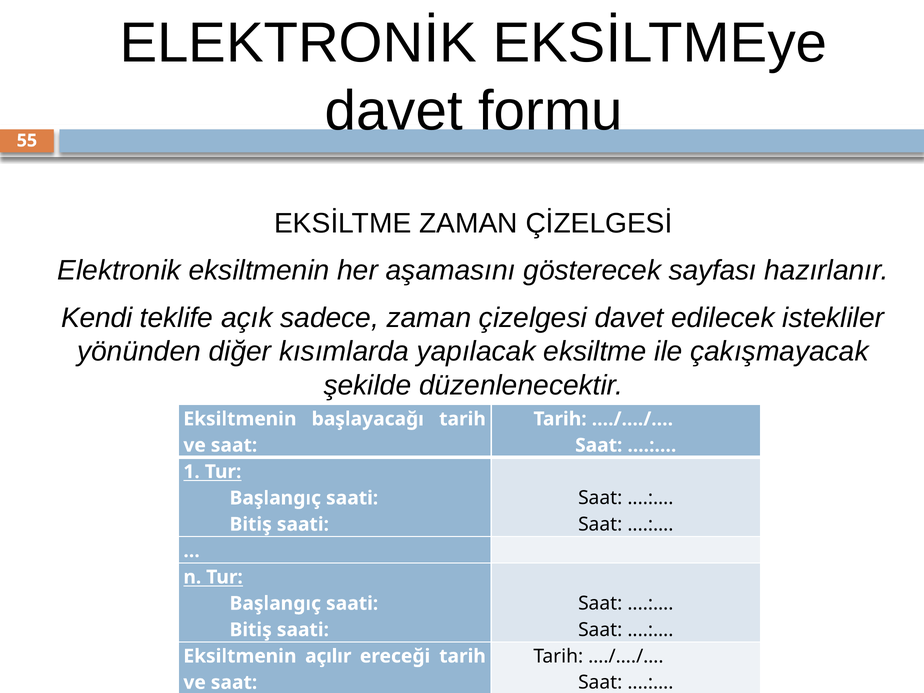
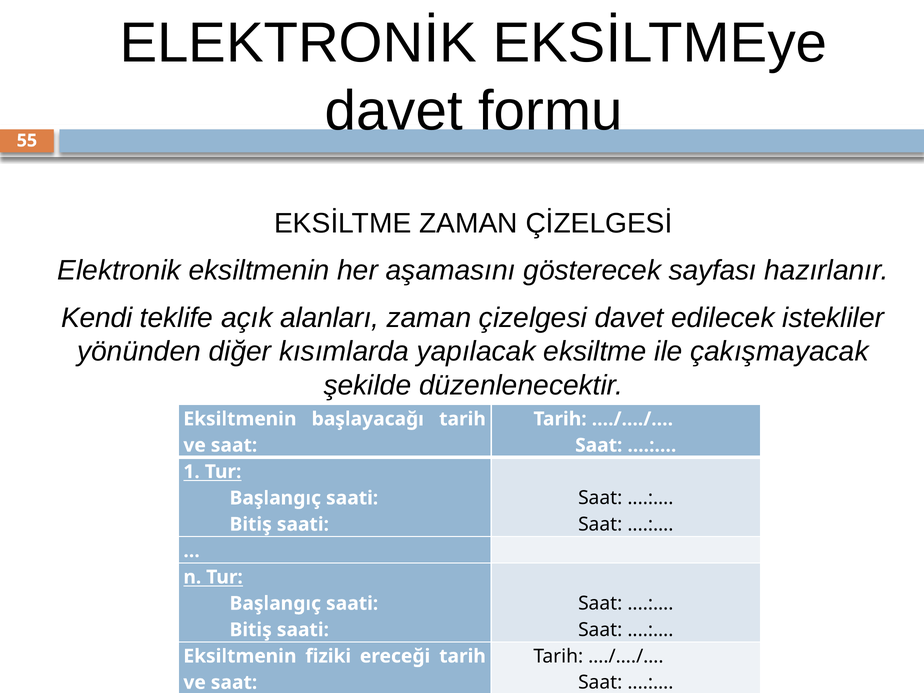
sadece: sadece -> alanları (330, 318)
açılır: açılır -> fiziki (328, 656)
